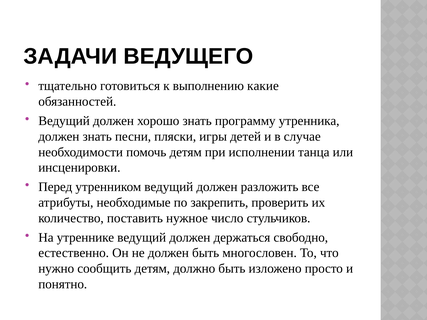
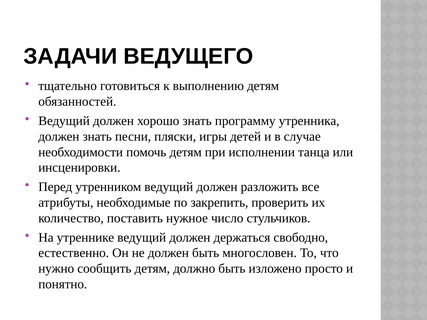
выполнению какие: какие -> детям (263, 86)
